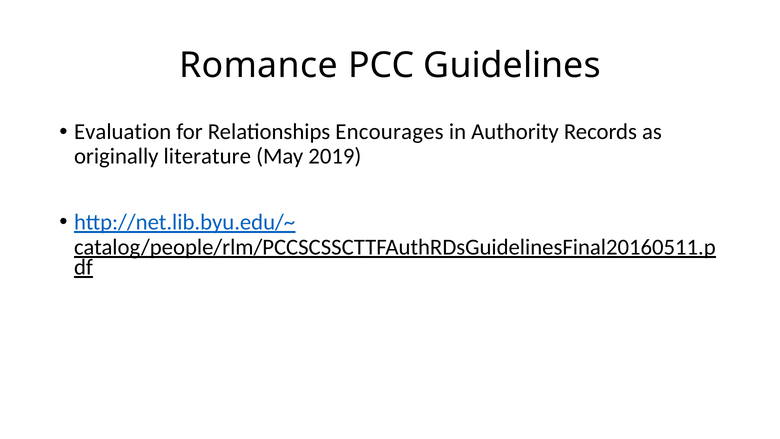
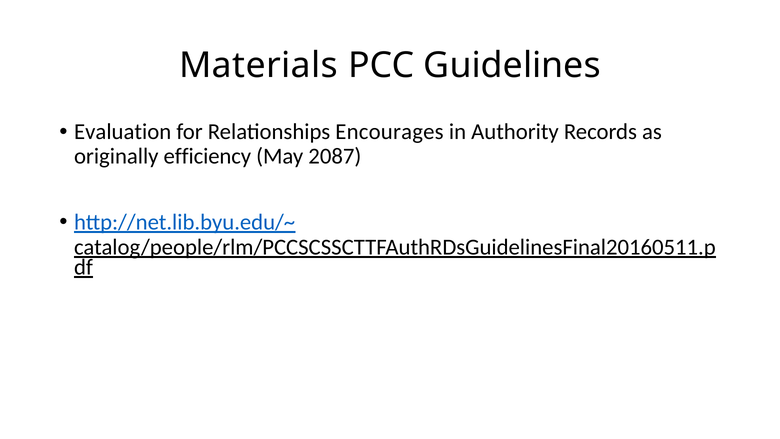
Romance: Romance -> Materials (259, 66)
literature: literature -> efficiency (207, 156)
2019: 2019 -> 2087 (335, 156)
